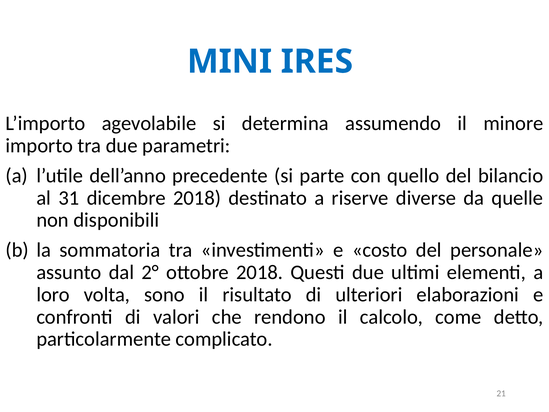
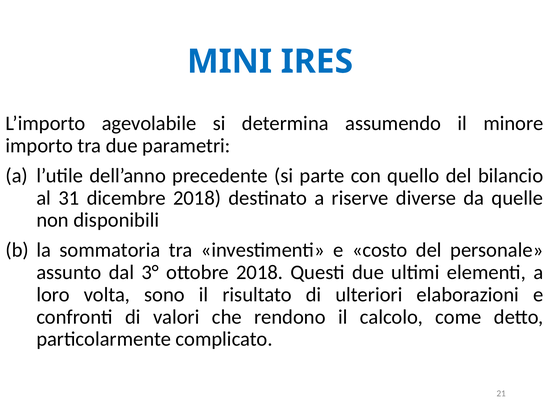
2°: 2° -> 3° (150, 272)
